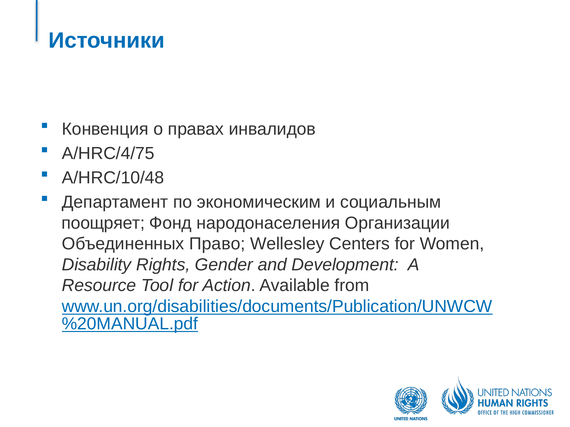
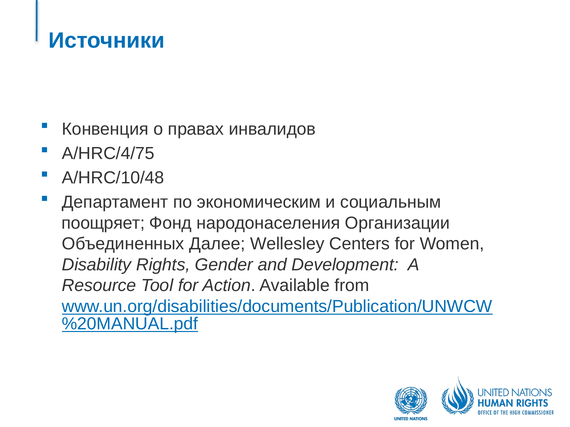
Право: Право -> Далее (217, 244)
